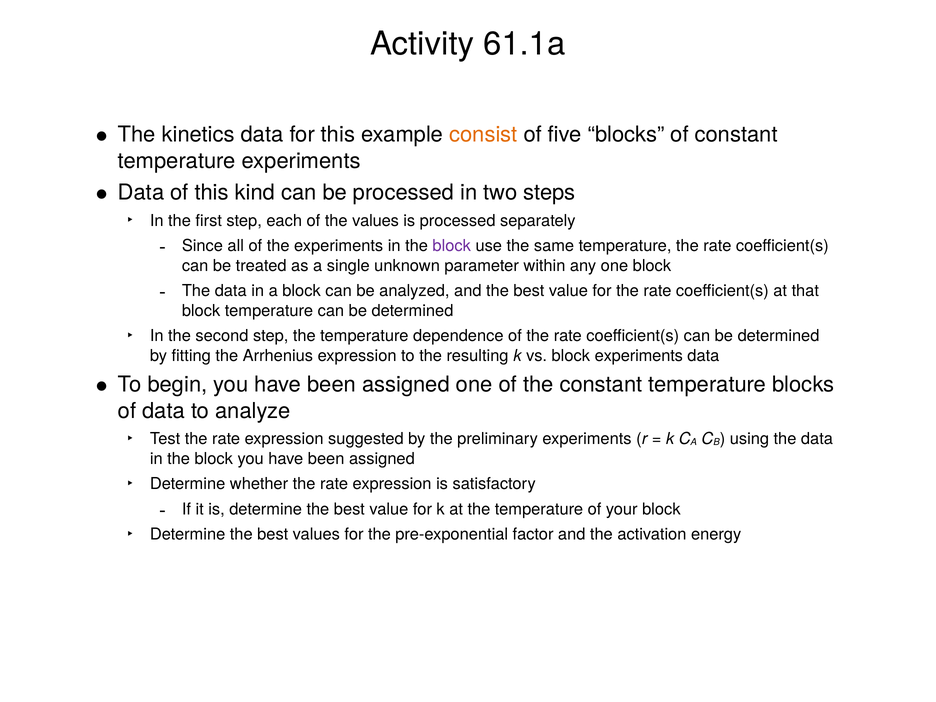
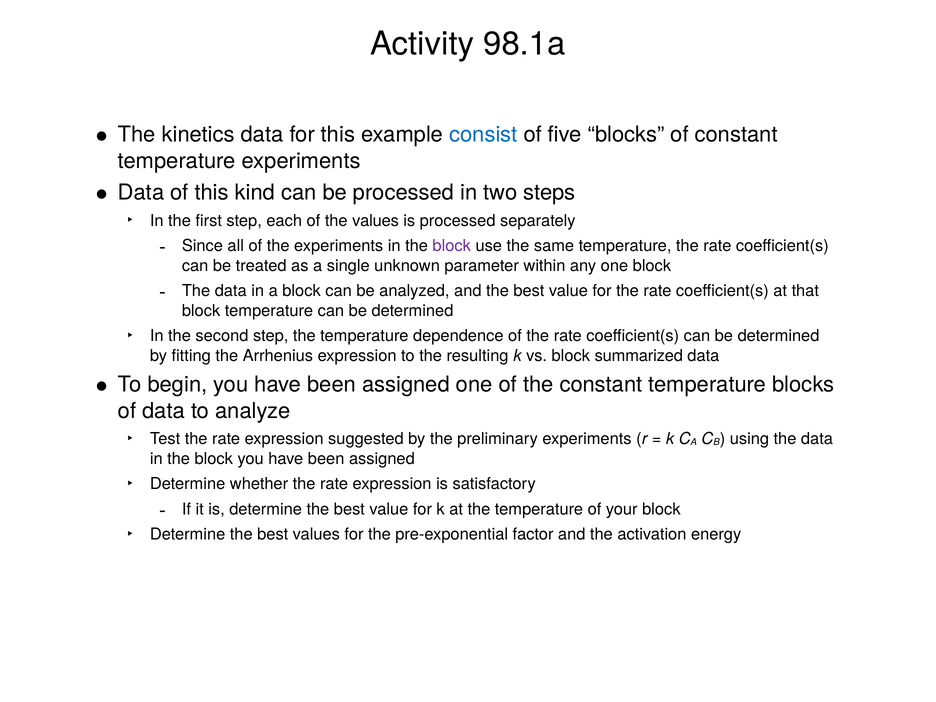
61.1a: 61.1a -> 98.1a (524, 44)
consist colour: orange -> blue (483, 134)
block experiments: experiments -> summarized (639, 356)
